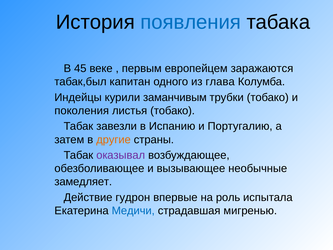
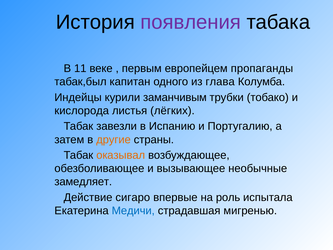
появления colour: blue -> purple (191, 22)
45: 45 -> 11 (80, 68)
заражаются: заражаются -> пропаганды (262, 68)
поколения: поколения -> кислорода (82, 111)
листья тобако: тобако -> лёгких (172, 111)
оказывал colour: purple -> orange (121, 155)
гудрон: гудрон -> сигаро (133, 197)
